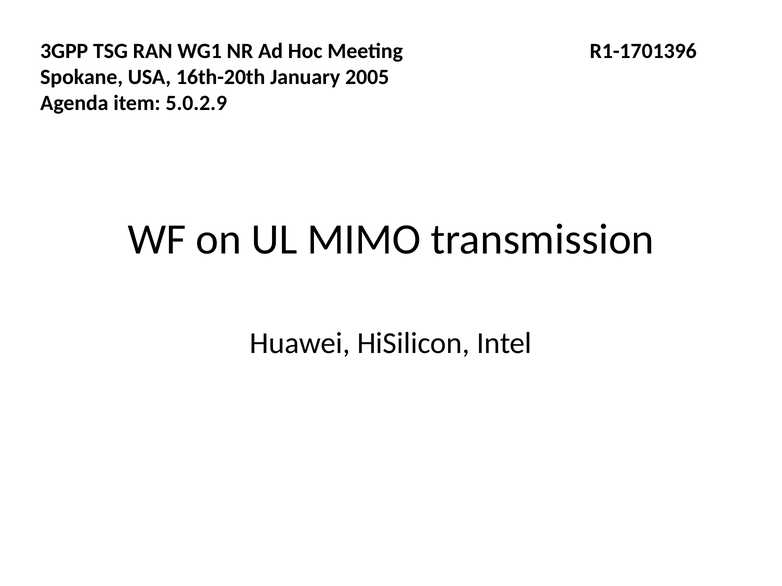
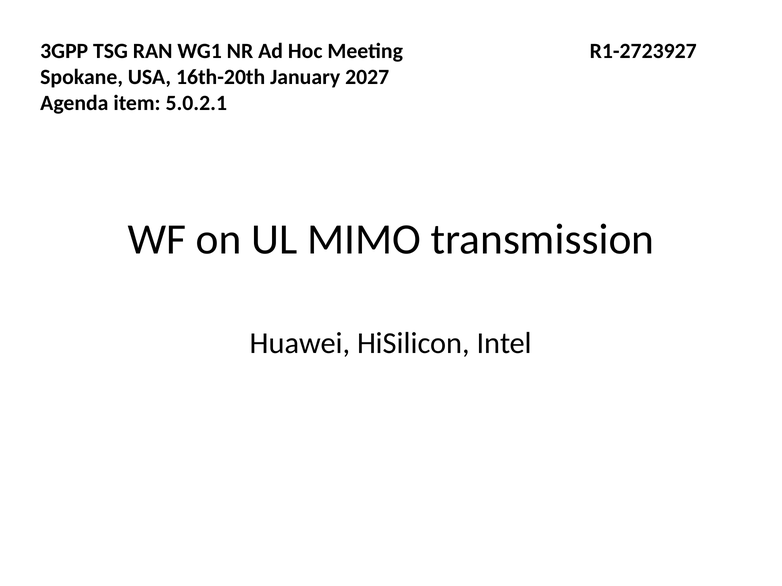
R1-1701396: R1-1701396 -> R1-2723927 (643, 51)
2005: 2005 -> 2027 (367, 77)
5.0.2.9: 5.0.2.9 -> 5.0.2.1 (196, 103)
